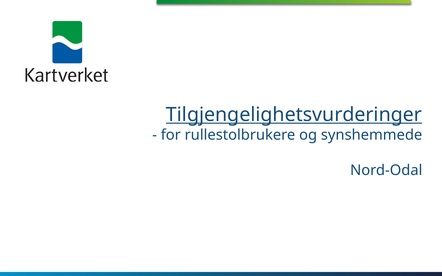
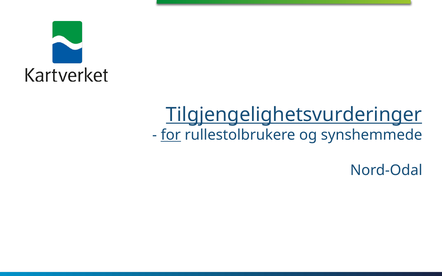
for underline: none -> present (171, 135)
